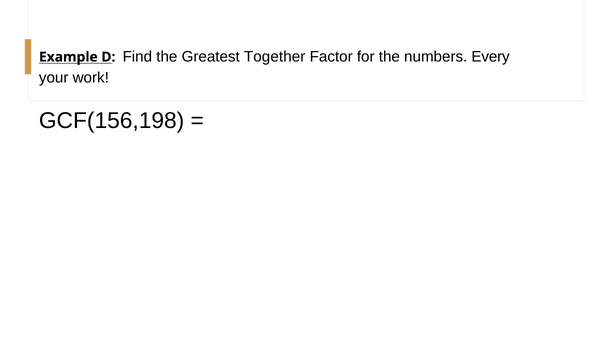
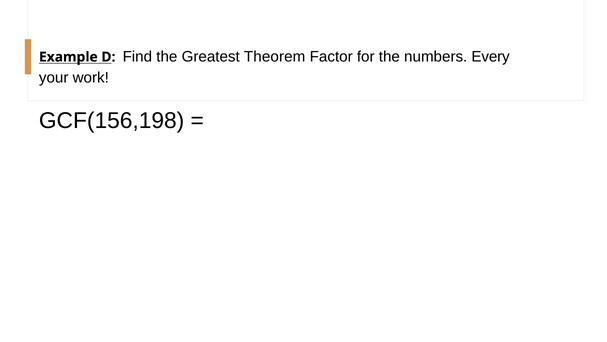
Together: Together -> Theorem (275, 57)
